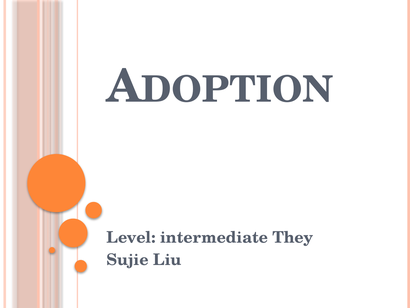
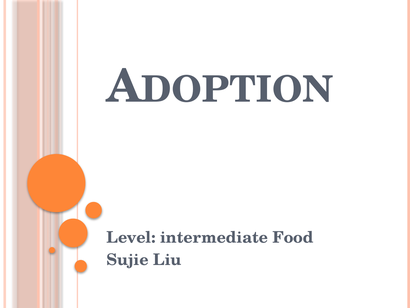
They: They -> Food (293, 237)
